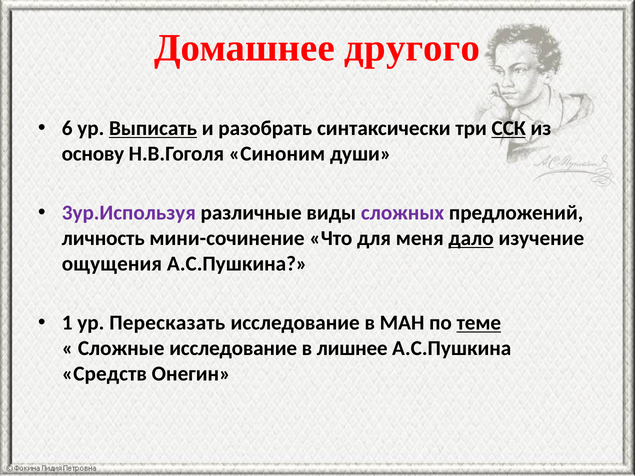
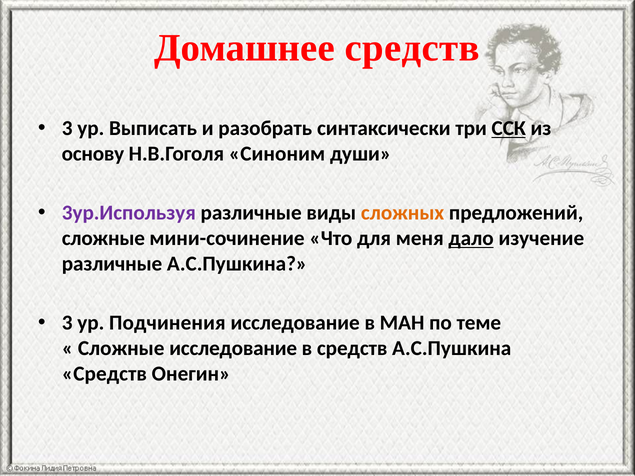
Домашнее другого: другого -> средств (412, 48)
6: 6 -> 3 (67, 128)
Выписать underline: present -> none (153, 128)
сложных colour: purple -> orange (403, 213)
личность: личность -> сложные (103, 238)
ощущения: ощущения -> различные (112, 264)
1: 1 -> 3 (67, 323)
Пересказать: Пересказать -> Подчинения (167, 323)
теме underline: present -> none (479, 323)
в лишнее: лишнее -> средств (352, 349)
